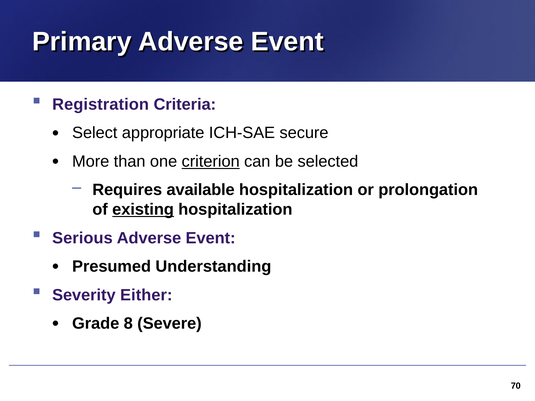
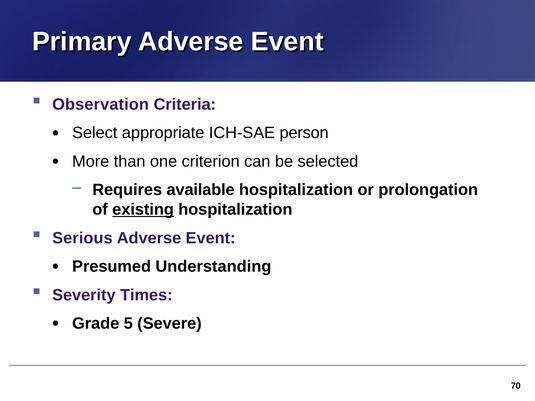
Registration: Registration -> Observation (101, 104)
secure: secure -> person (304, 133)
criterion underline: present -> none (211, 162)
Either: Either -> Times (146, 295)
8: 8 -> 5 (128, 324)
